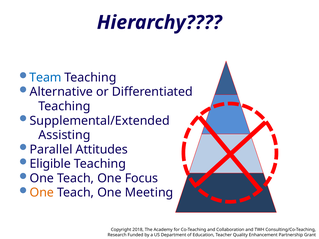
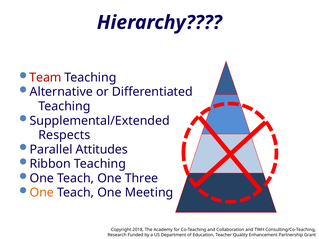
Team colour: blue -> red (45, 78)
Assisting: Assisting -> Respects (64, 135)
Eligible: Eligible -> Ribbon (50, 164)
Focus: Focus -> Three (142, 178)
